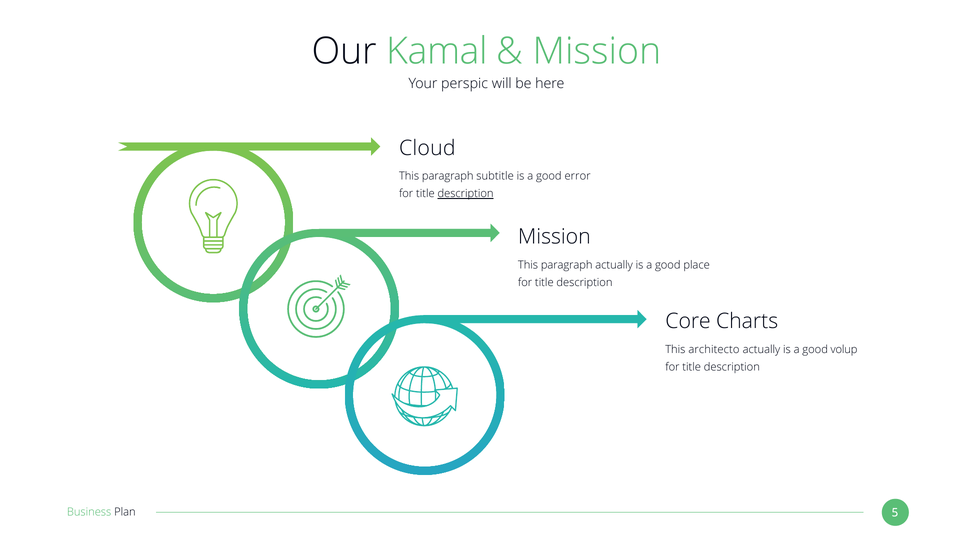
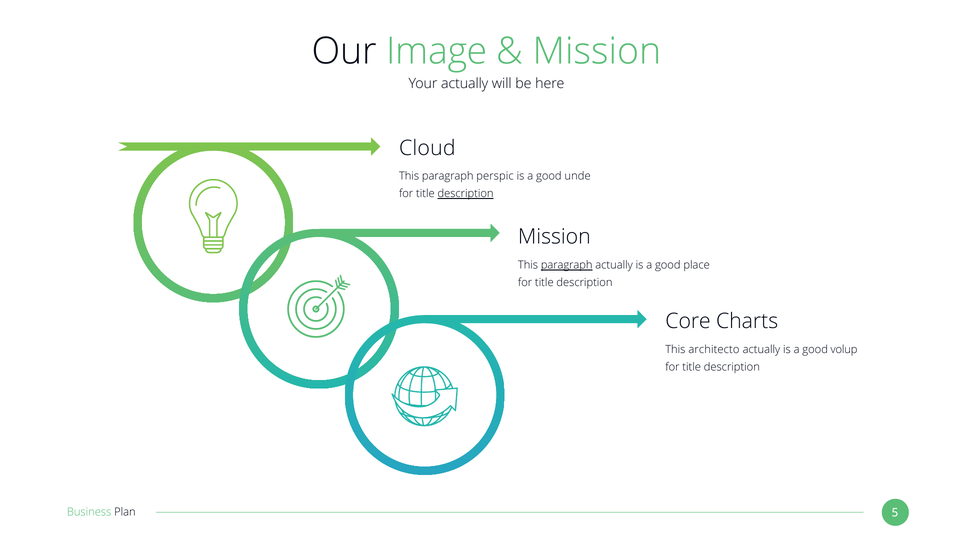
Kamal: Kamal -> Image (437, 52)
Your perspic: perspic -> actually (465, 84)
subtitle: subtitle -> perspic (495, 176)
error: error -> unde (578, 176)
paragraph underline: none -> present (567, 265)
